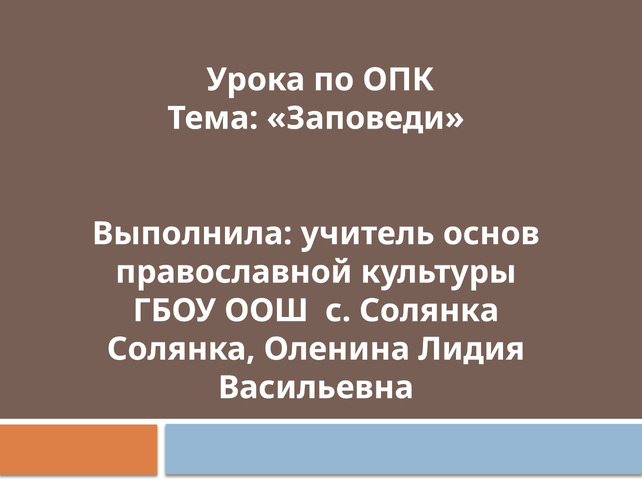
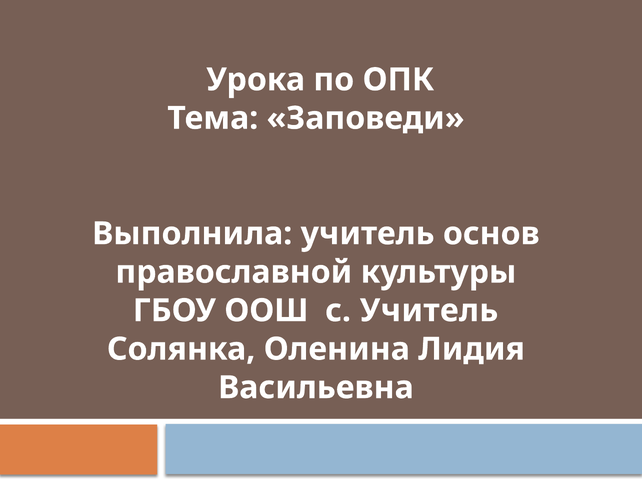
с Солянка: Солянка -> Учитель (429, 311)
